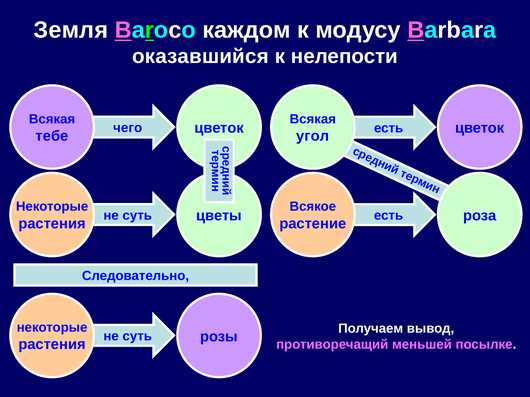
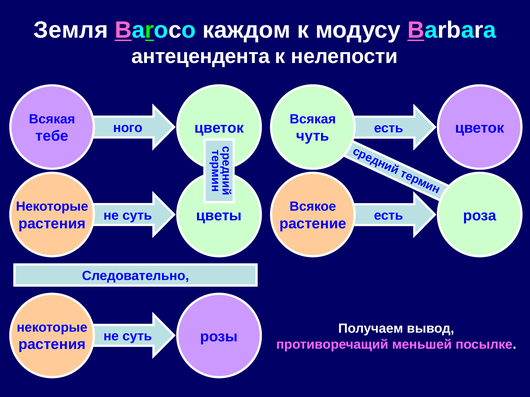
оказавшийся: оказавшийся -> антецендента (201, 56)
чего: чего -> ного (128, 128)
угол: угол -> чуть (313, 136)
